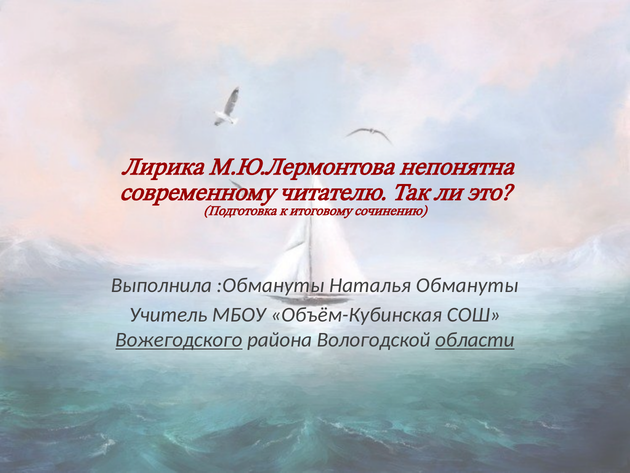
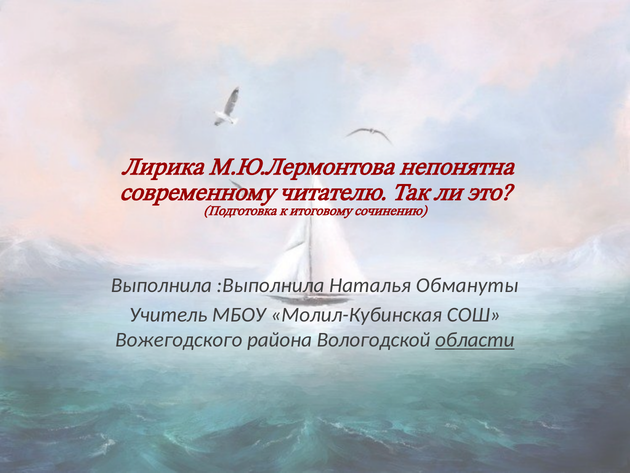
:Обмануты: :Обмануты -> :Выполнила (271, 285)
Объём-Кубинская: Объём-Кубинская -> Молил-Кубинская (356, 314)
Вожегодского underline: present -> none (179, 340)
